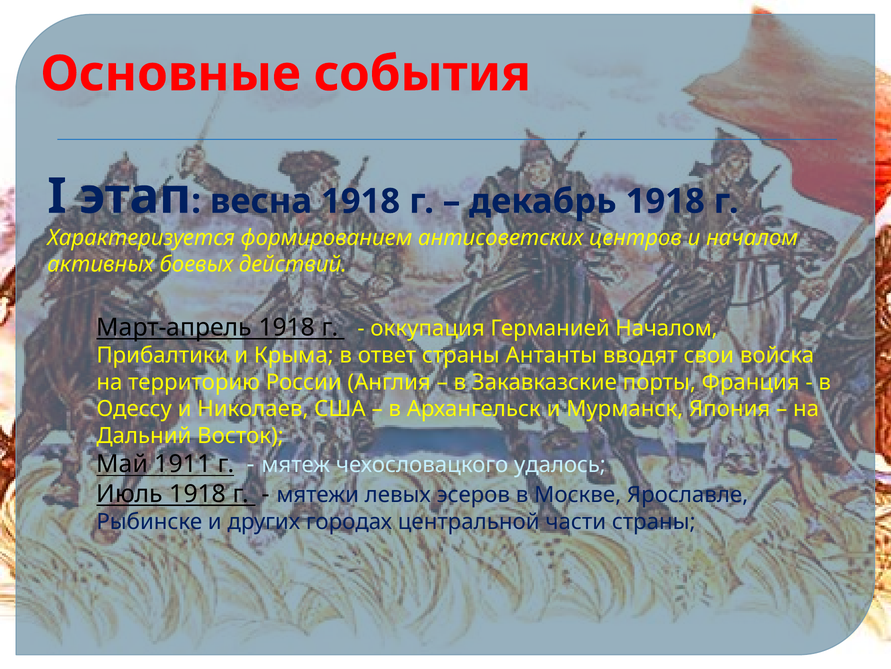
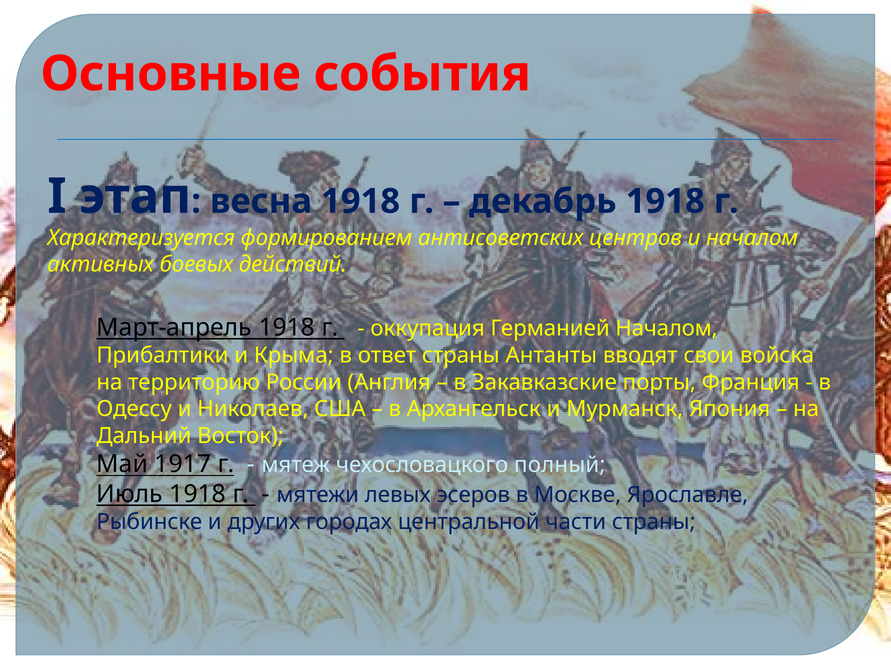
1911: 1911 -> 1917 (183, 464)
удалось: удалось -> полный (560, 464)
